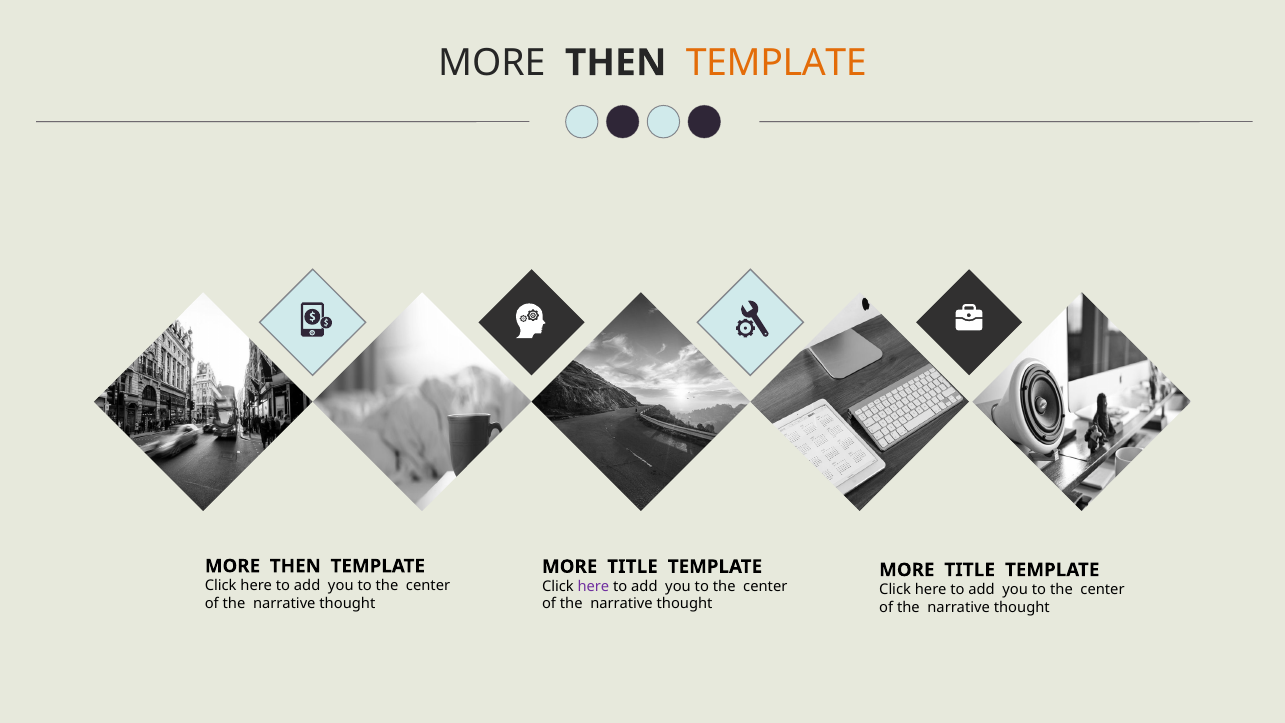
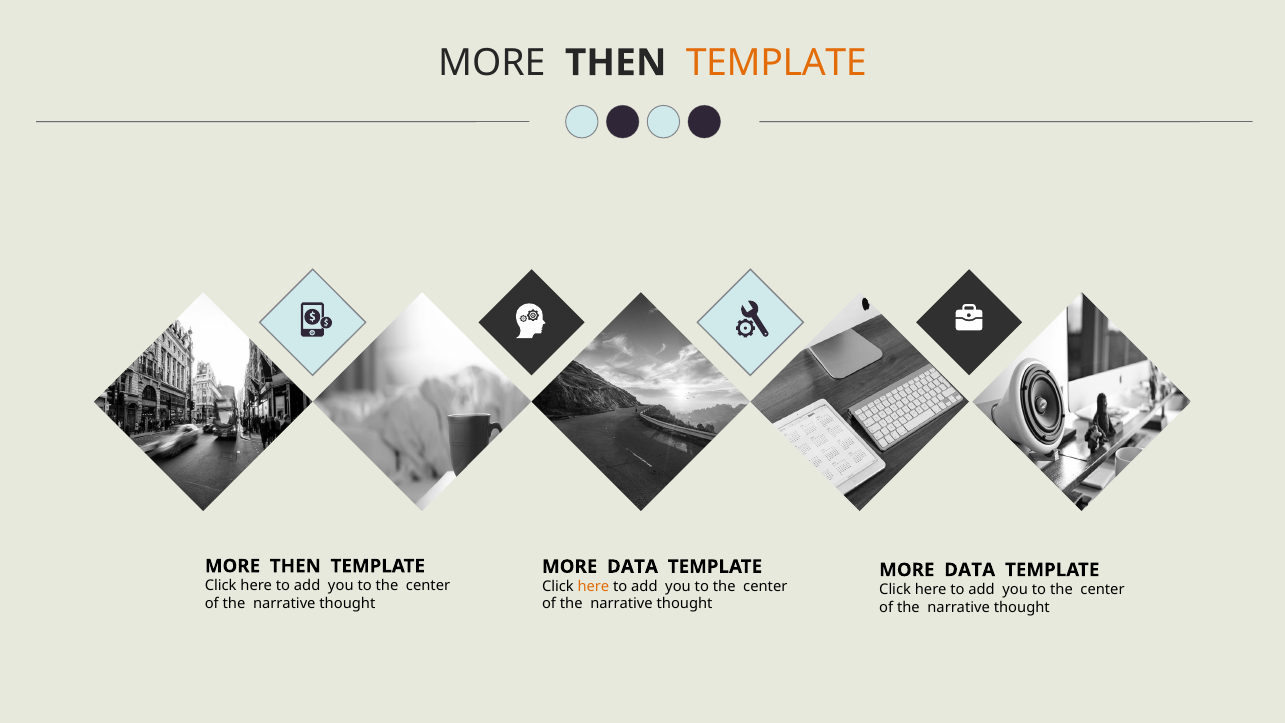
TITLE: TITLE -> DATA (633, 566)
TITLE: TITLE -> DATA (970, 570)
here colour: purple -> orange (593, 586)
